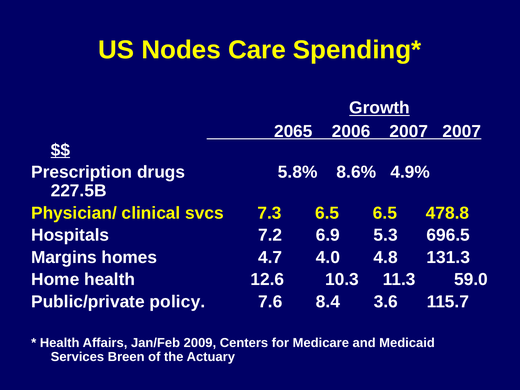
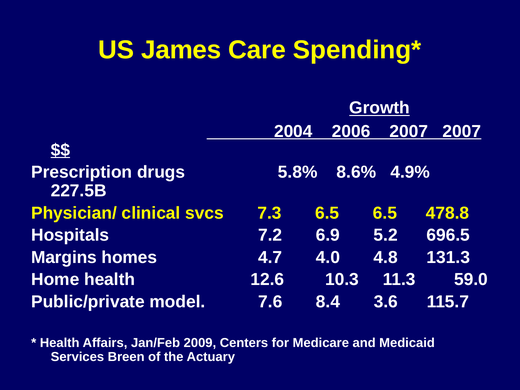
Nodes: Nodes -> James (181, 50)
2065: 2065 -> 2004 (293, 131)
5.3: 5.3 -> 5.2 (386, 235)
policy: policy -> model (177, 302)
